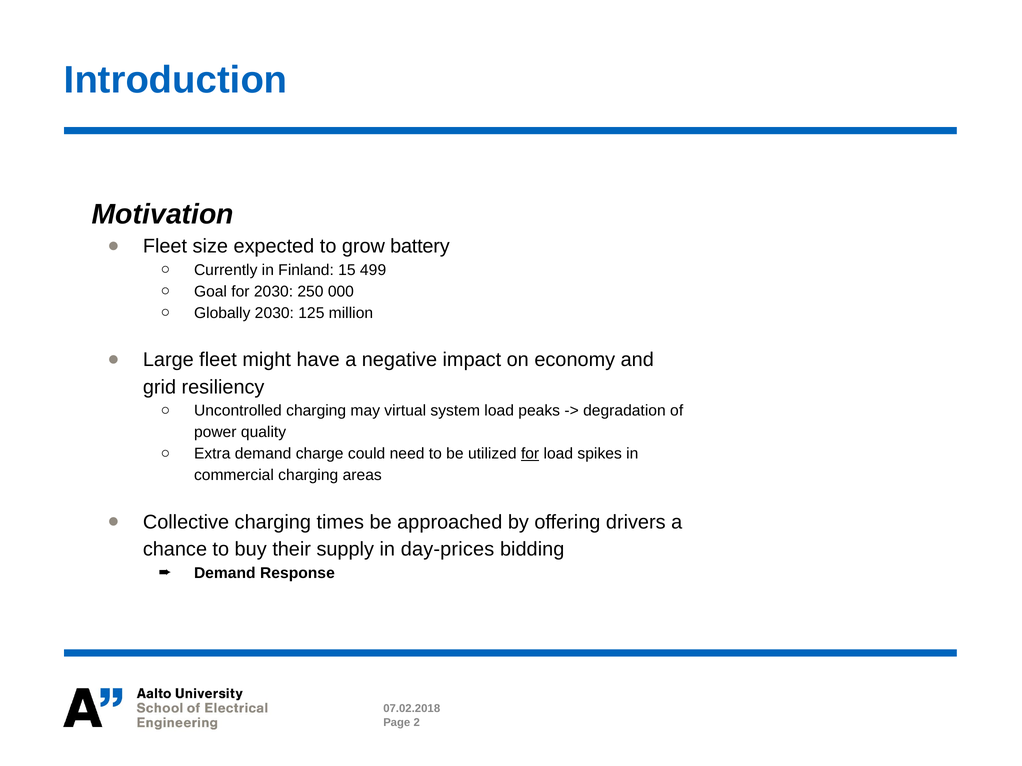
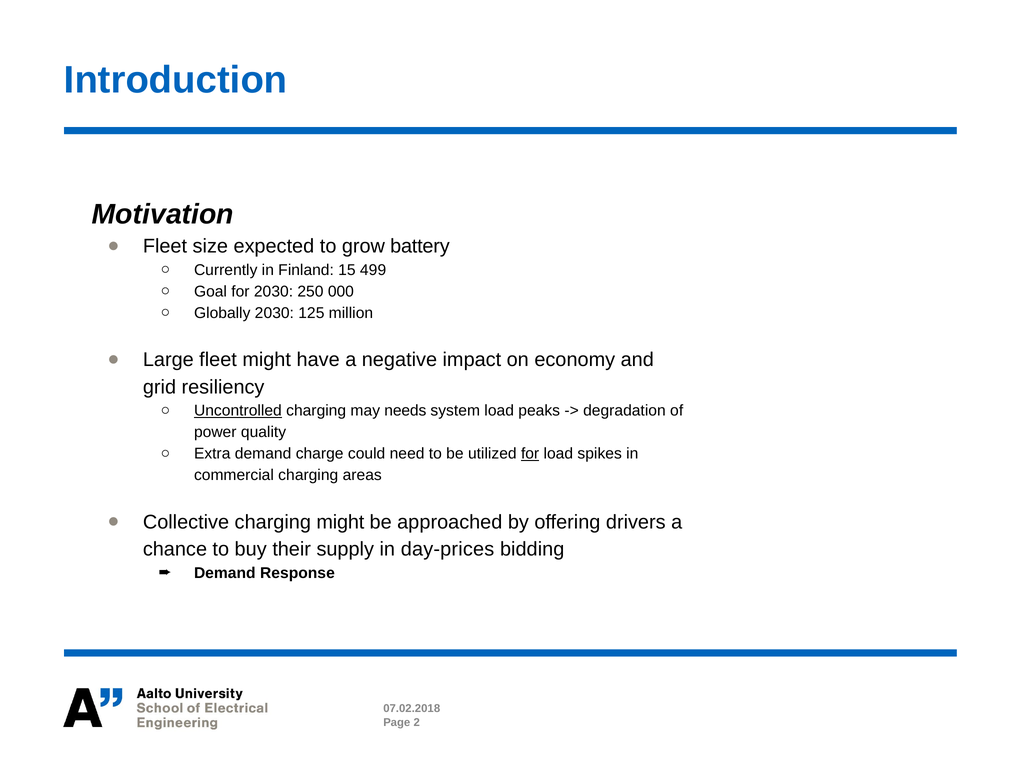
Uncontrolled underline: none -> present (238, 411)
virtual: virtual -> needs (405, 411)
charging times: times -> might (340, 522)
